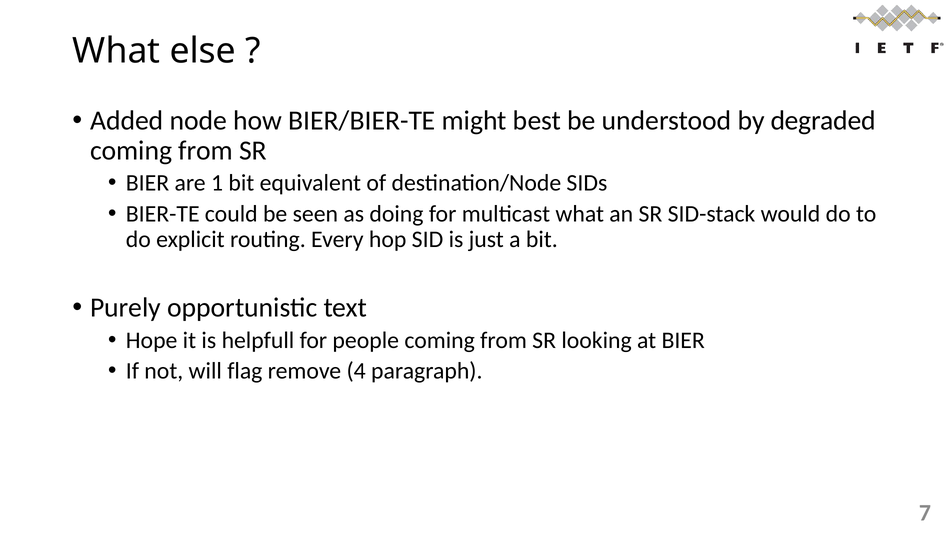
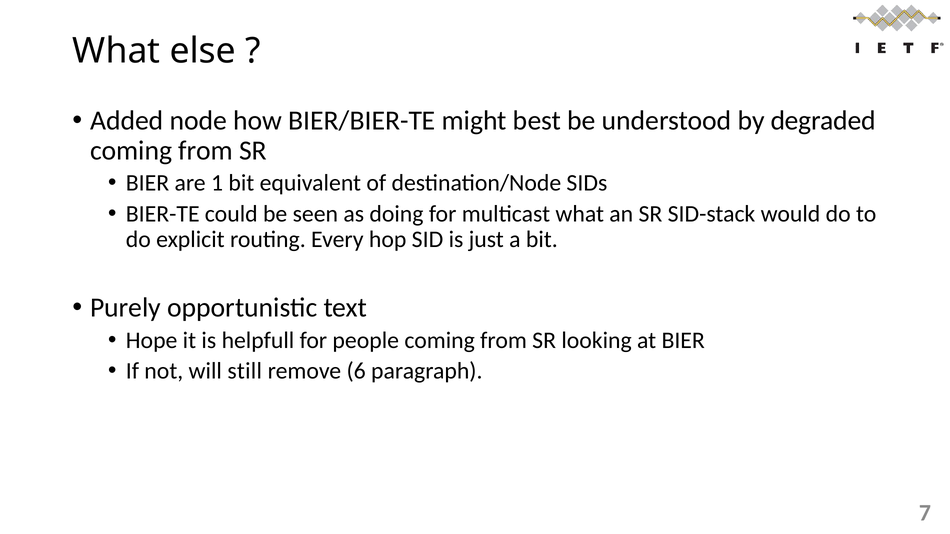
flag: flag -> still (245, 371)
4: 4 -> 6 (356, 371)
